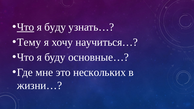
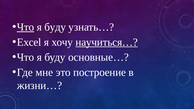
Тему: Тему -> Excel (29, 42)
научиться… underline: none -> present (107, 42)
нескольких: нескольких -> построение (100, 72)
